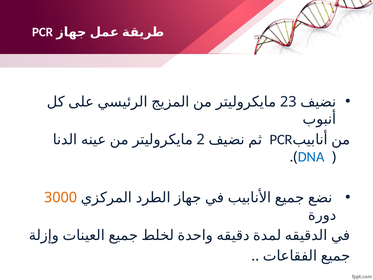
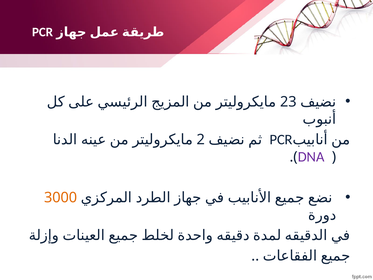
DNA colour: blue -> purple (311, 157)
